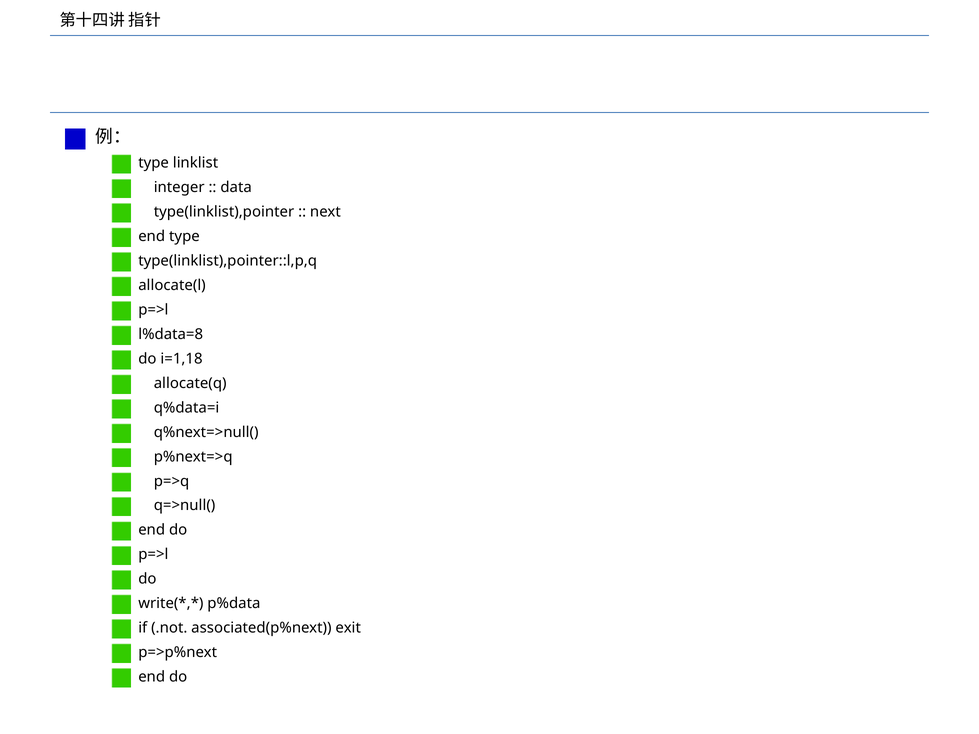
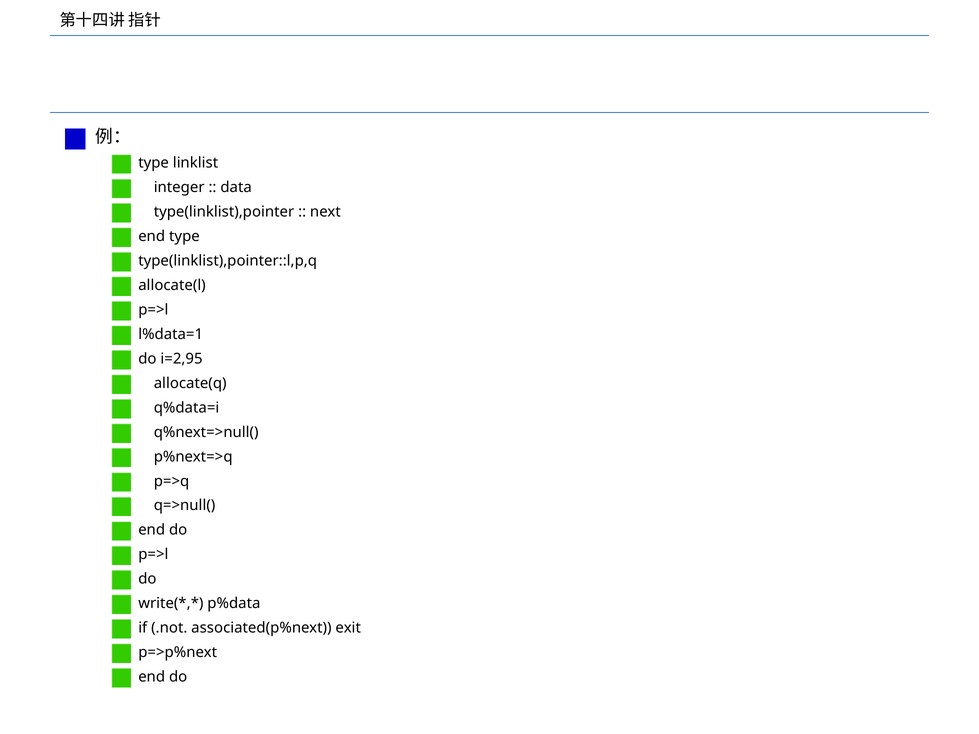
l%data=8: l%data=8 -> l%data=1 (171, 334)
i=1,18: i=1,18 -> i=2,95 (182, 359)
